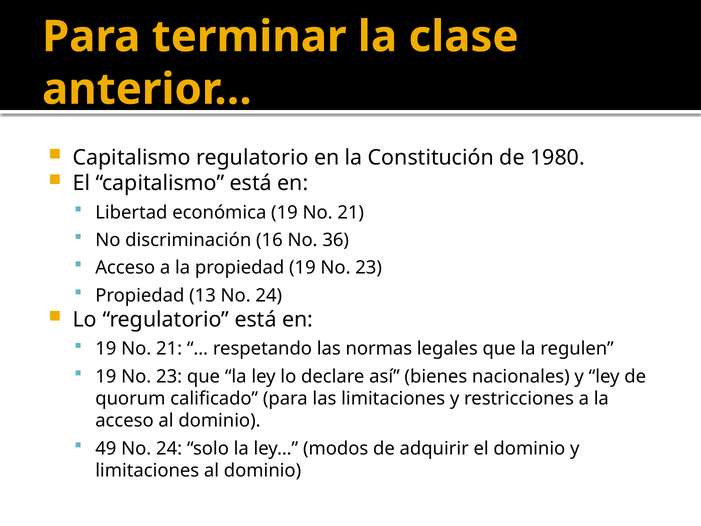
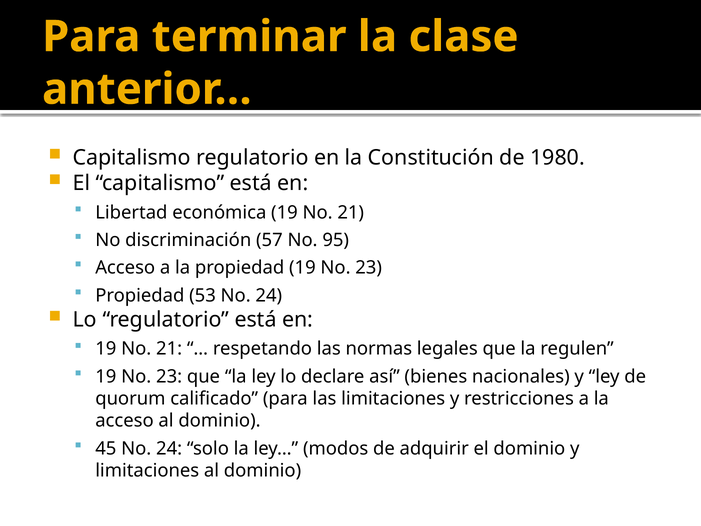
16: 16 -> 57 (269, 240)
36: 36 -> 95 (336, 240)
13: 13 -> 53 (203, 295)
49: 49 -> 45 (106, 448)
